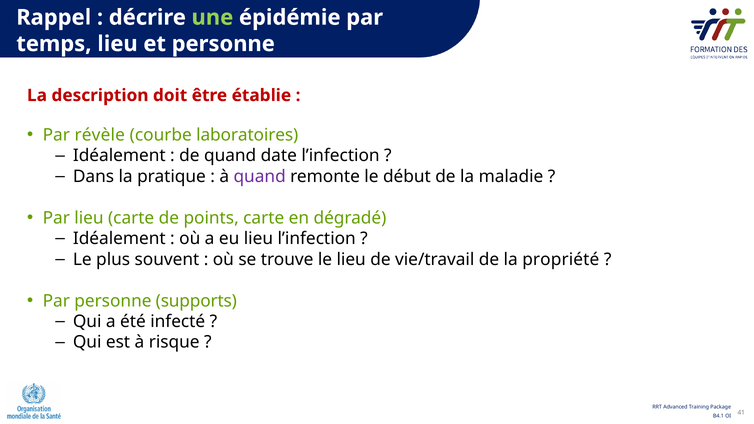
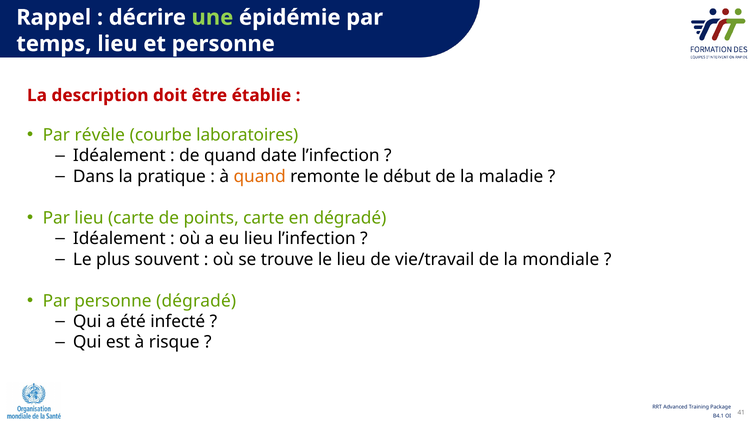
quand colour: purple -> orange (260, 177)
propriété: propriété -> mondiale (561, 259)
personne supports: supports -> dégradé (196, 301)
